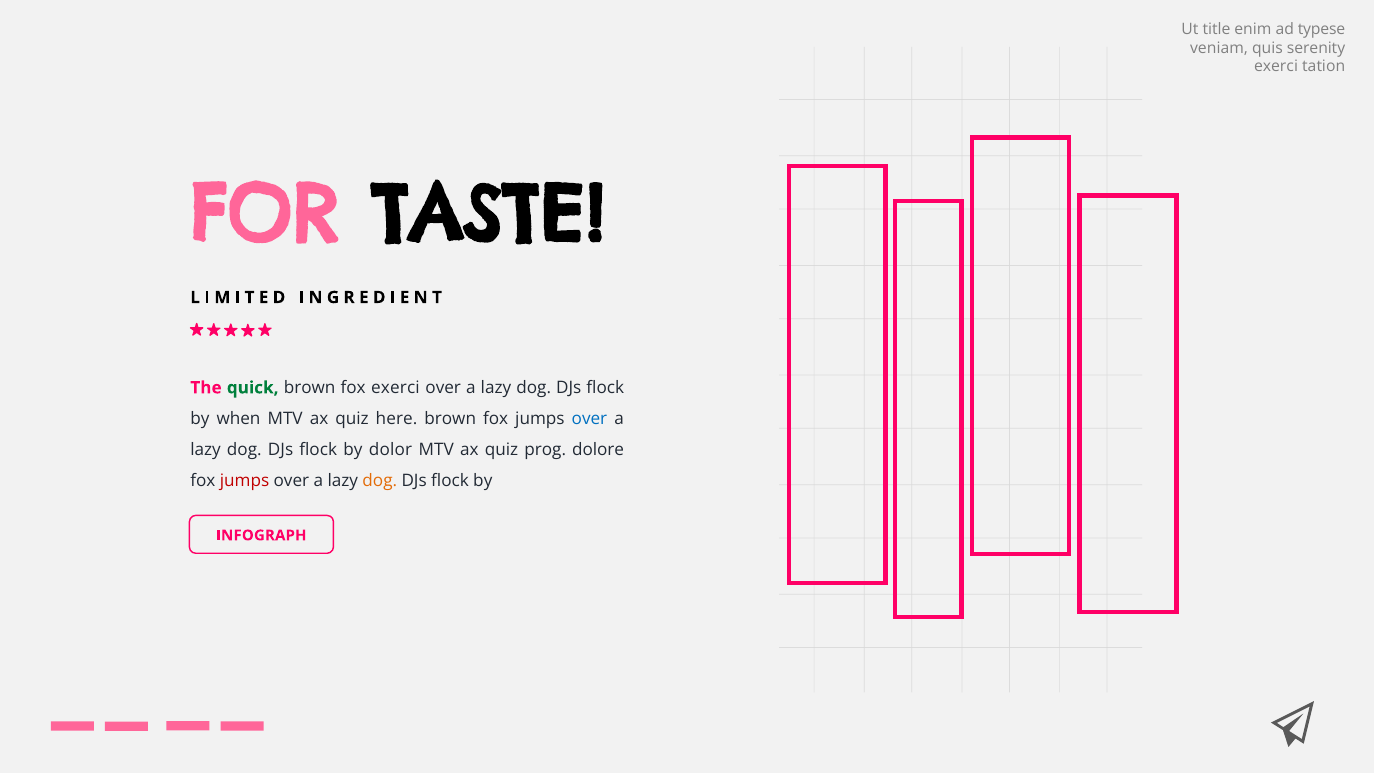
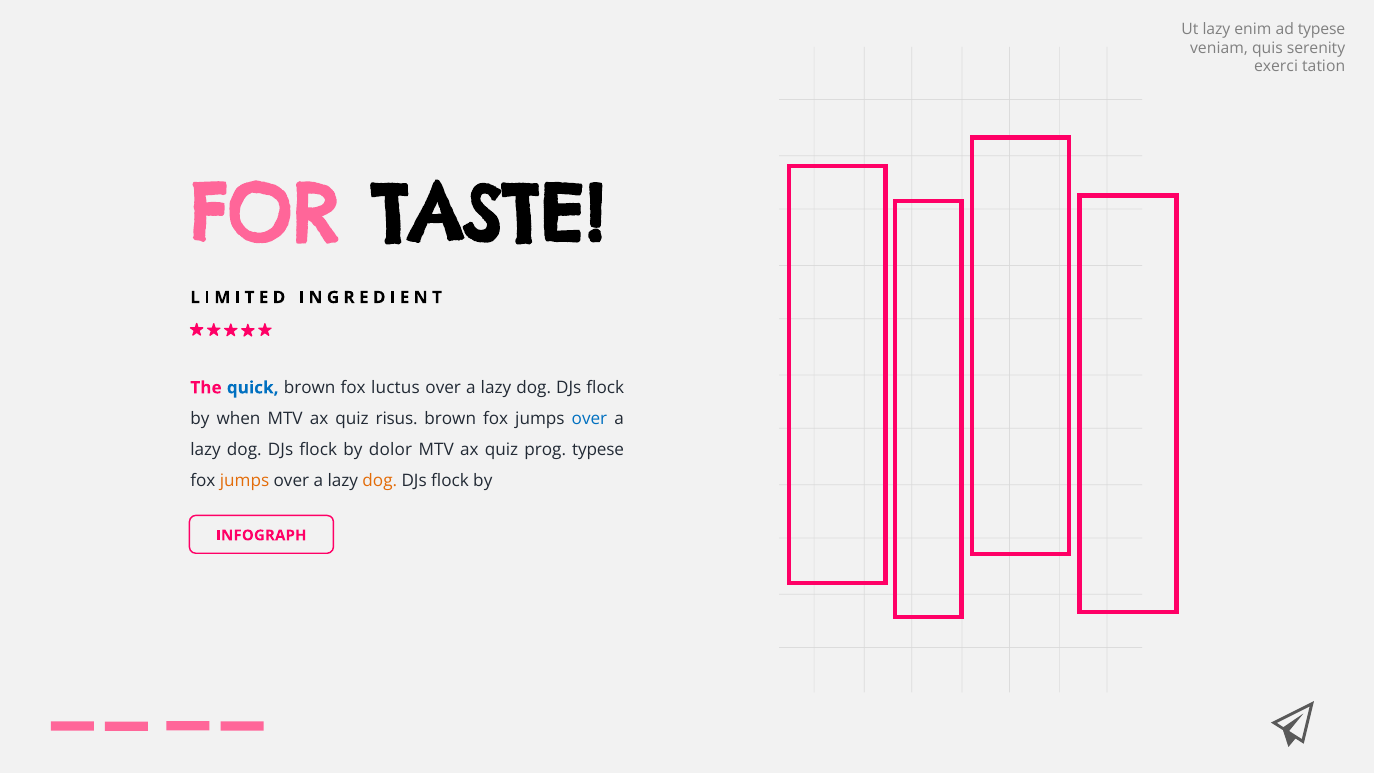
Ut title: title -> lazy (1216, 29)
quick colour: green -> blue (253, 388)
fox exerci: exerci -> luctus (395, 388)
here: here -> risus (397, 419)
prog dolore: dolore -> typese (598, 449)
jumps colour: red -> orange (245, 480)
